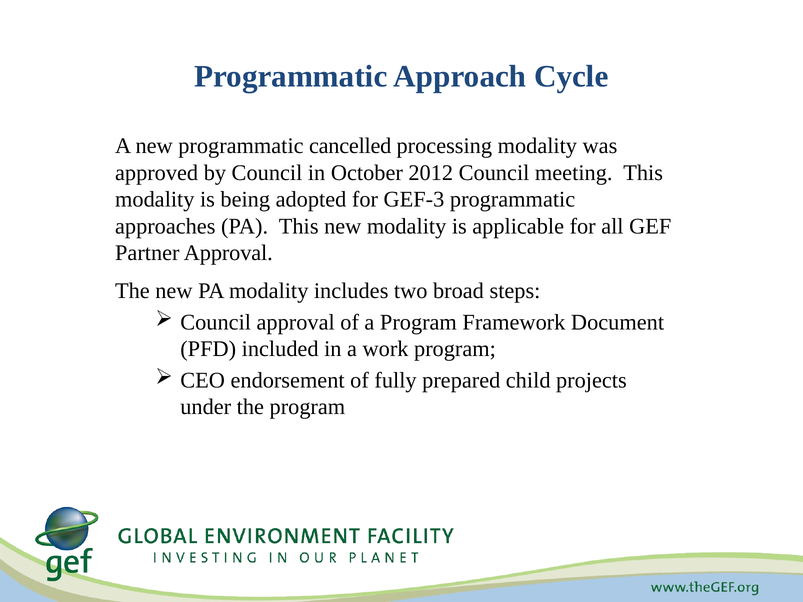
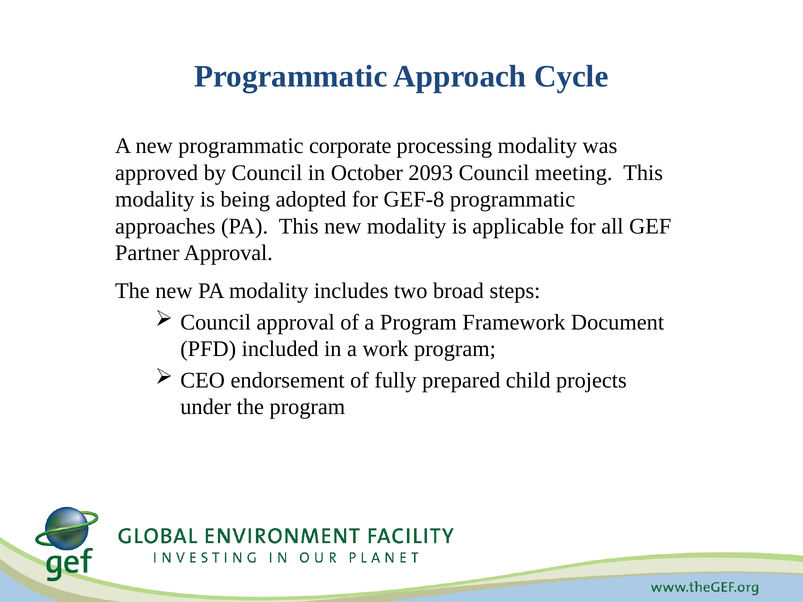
cancelled: cancelled -> corporate (350, 146)
2012: 2012 -> 2093 (431, 173)
GEF-3: GEF-3 -> GEF-8 (414, 200)
